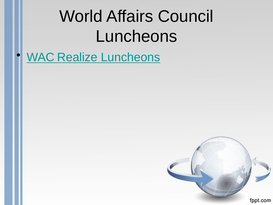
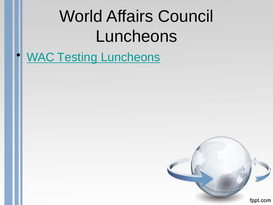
Realize: Realize -> Testing (77, 57)
